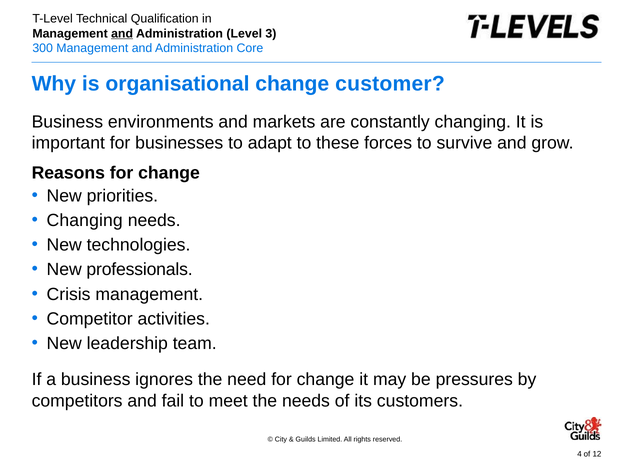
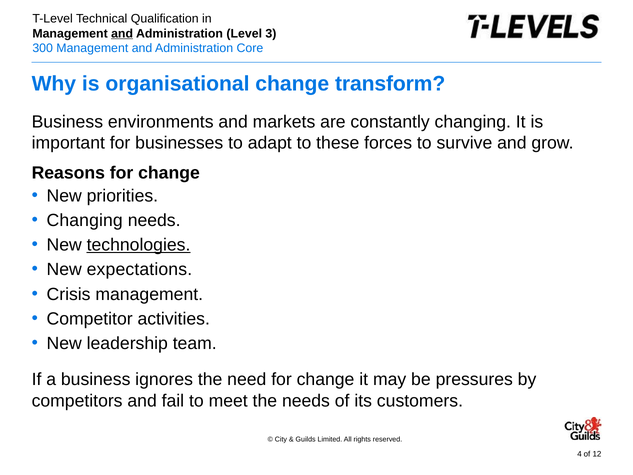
customer: customer -> transform (390, 84)
technologies underline: none -> present (139, 245)
professionals: professionals -> expectations (139, 269)
